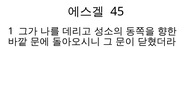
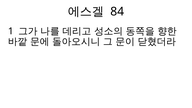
45: 45 -> 84 (117, 12)
